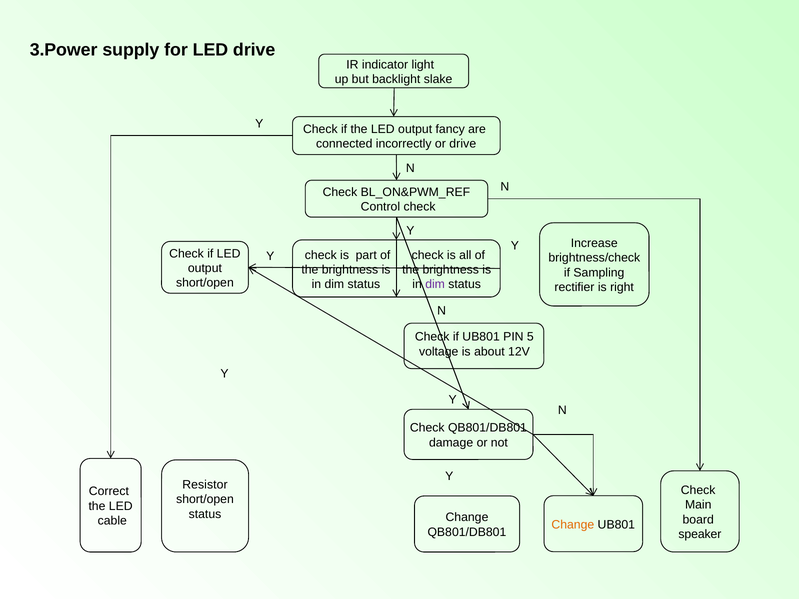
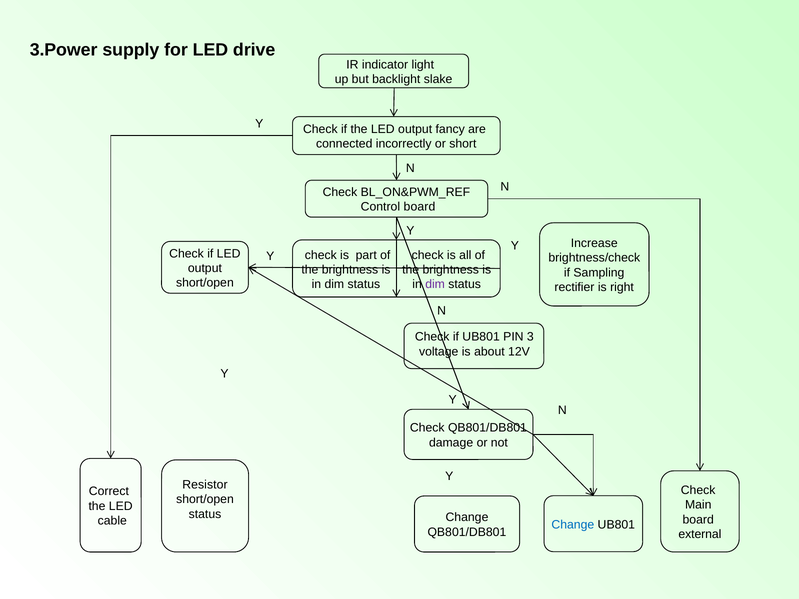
or drive: drive -> short (463, 144)
Control check: check -> board (419, 207)
5: 5 -> 3 (530, 337)
Change colour: orange -> blue (573, 525)
speaker: speaker -> external (700, 534)
